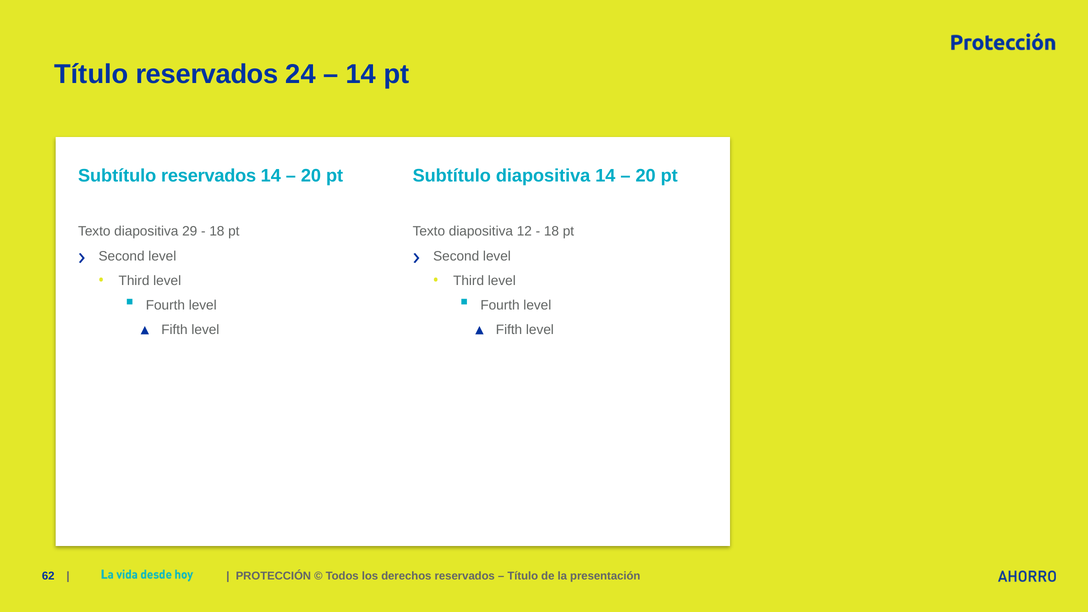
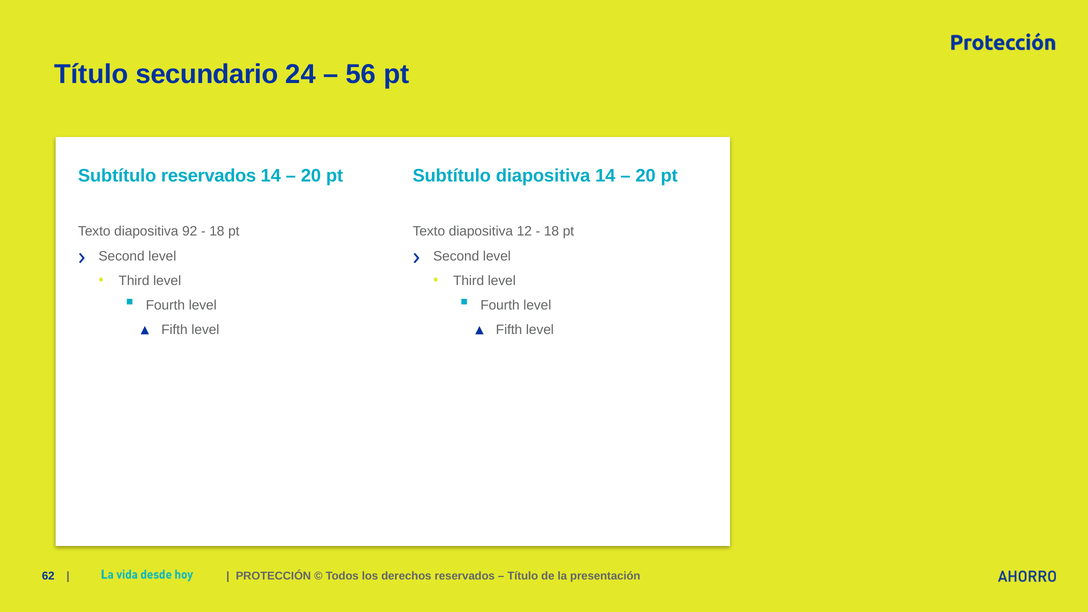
Título reservados: reservados -> secundario (207, 75)
14: 14 -> 56 (361, 75)
29: 29 -> 92 (190, 232)
